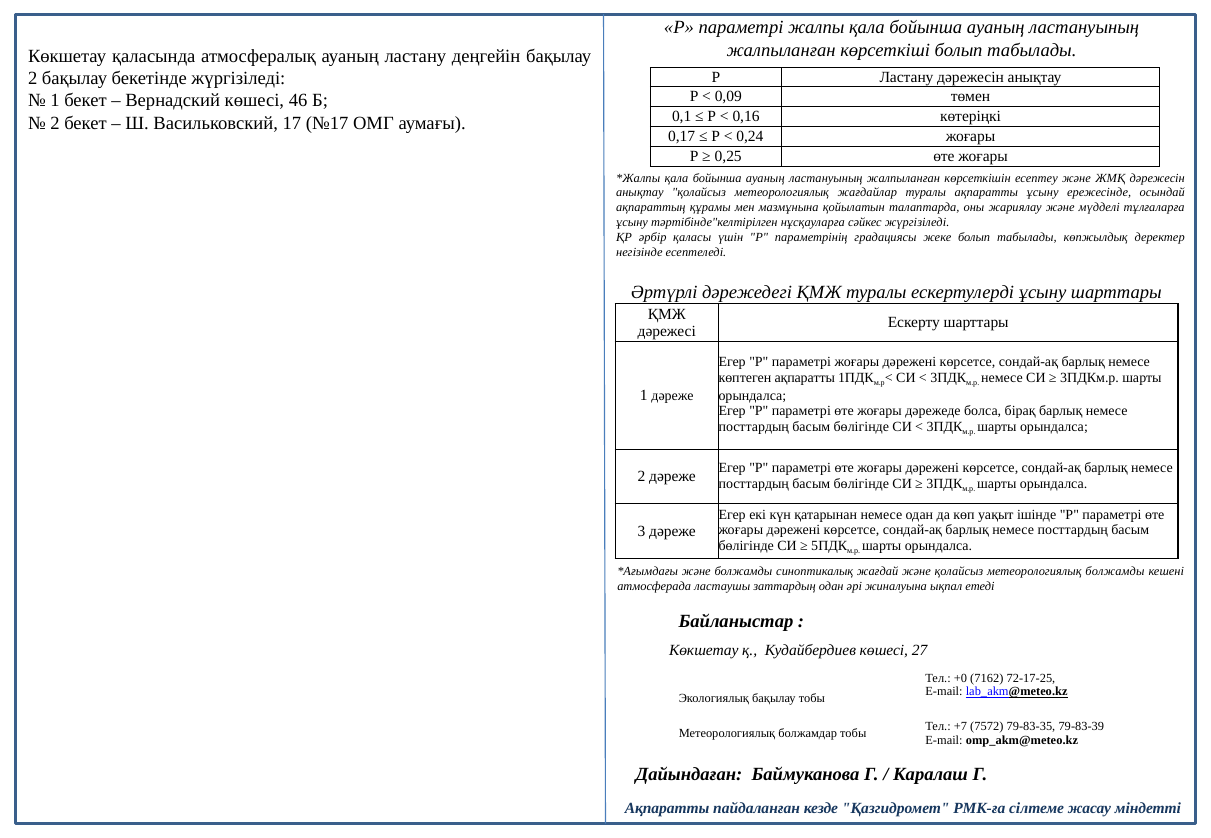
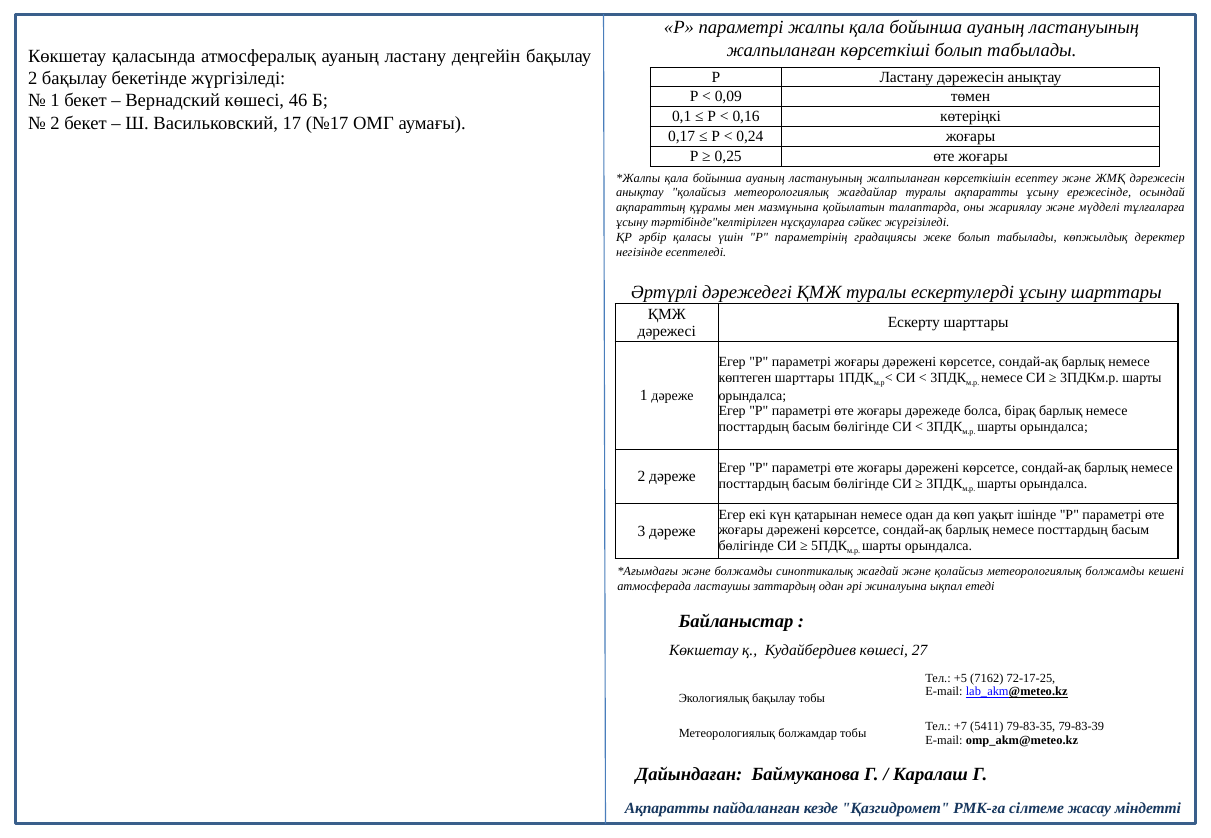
көптеген ақпаратты: ақпаратты -> шарттары (805, 378)
+0: +0 -> +5 (960, 678)
7572: 7572 -> 5411 (987, 727)
